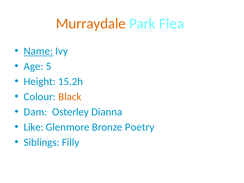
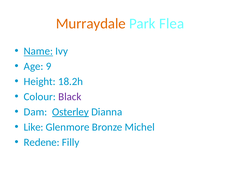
5: 5 -> 9 (49, 66)
15.2h: 15.2h -> 18.2h (71, 82)
Black colour: orange -> purple (70, 97)
Osterley underline: none -> present (70, 112)
Poetry: Poetry -> Michel (140, 127)
Siblings: Siblings -> Redene (42, 142)
